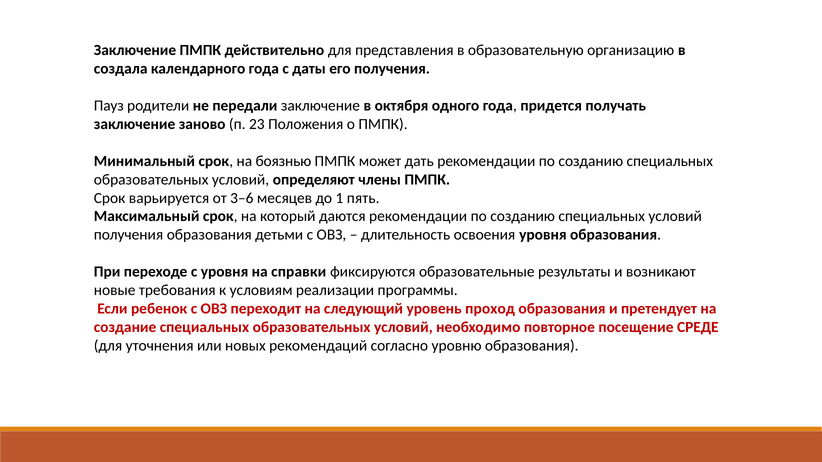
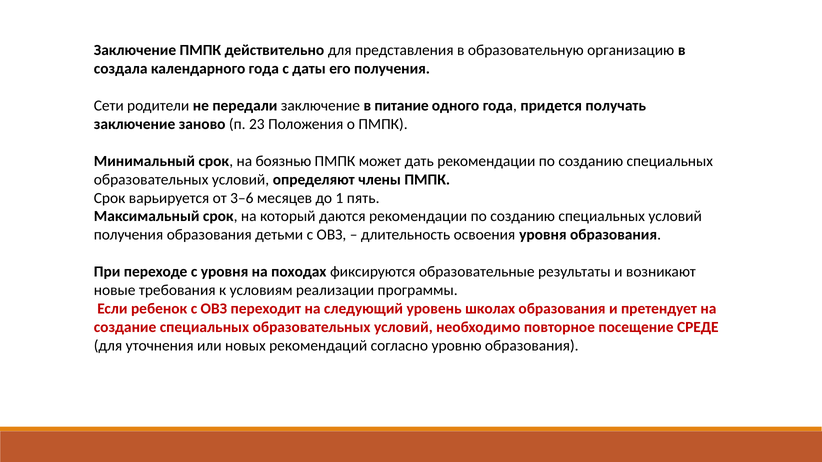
Пауз: Пауз -> Сети (109, 106)
октября: октября -> питание (402, 106)
справки: справки -> походах (299, 272)
проход: проход -> школах (490, 309)
